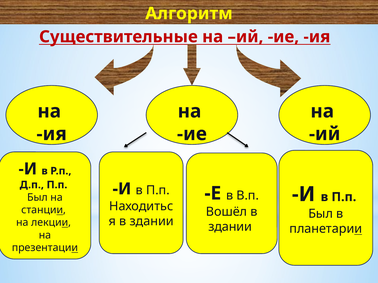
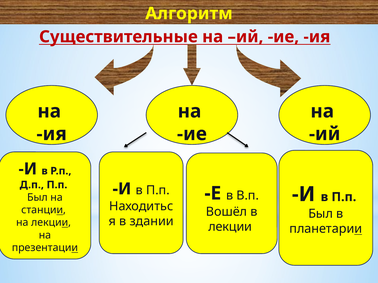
здании: здании -> лекции (230, 227)
